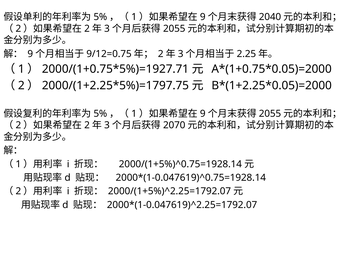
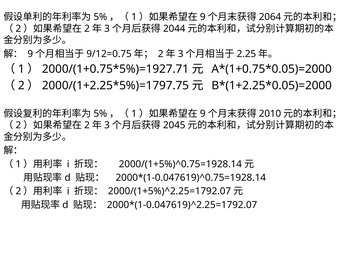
2040: 2040 -> 2064 (270, 17)
2055: 2055 -> 2044 (174, 29)
2055: 2055 -> 2010 (270, 114)
2070: 2070 -> 2045 (174, 126)
